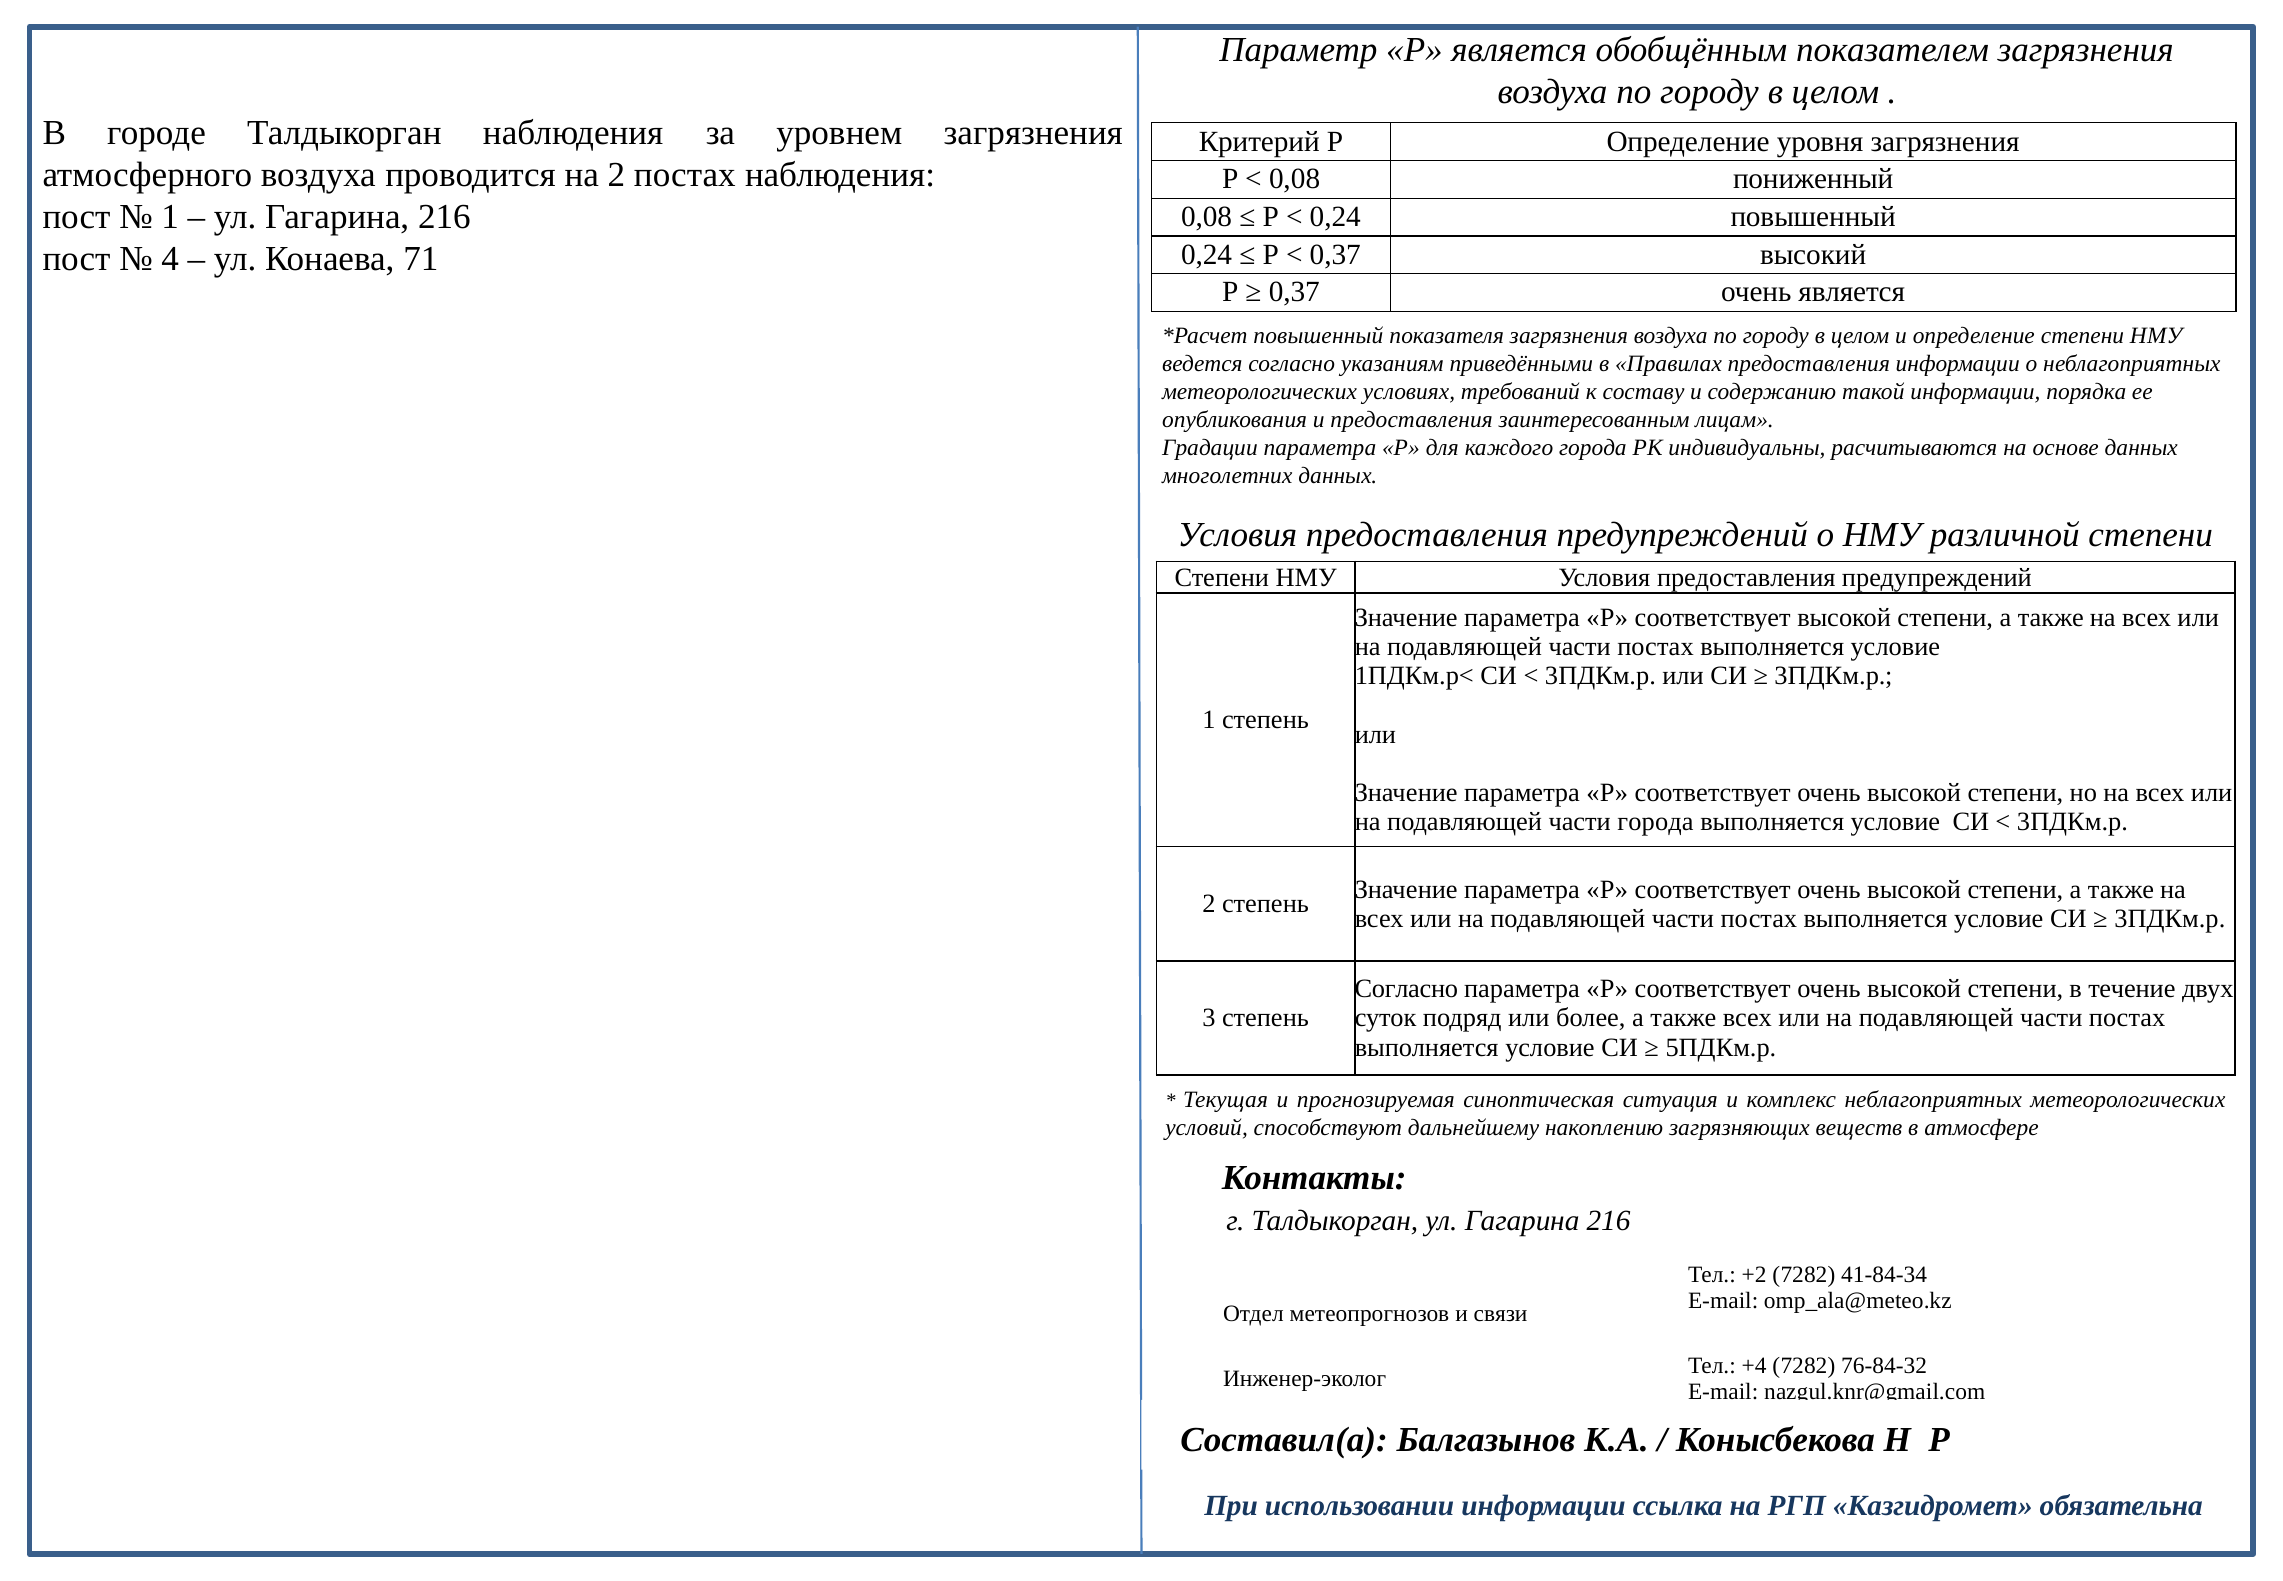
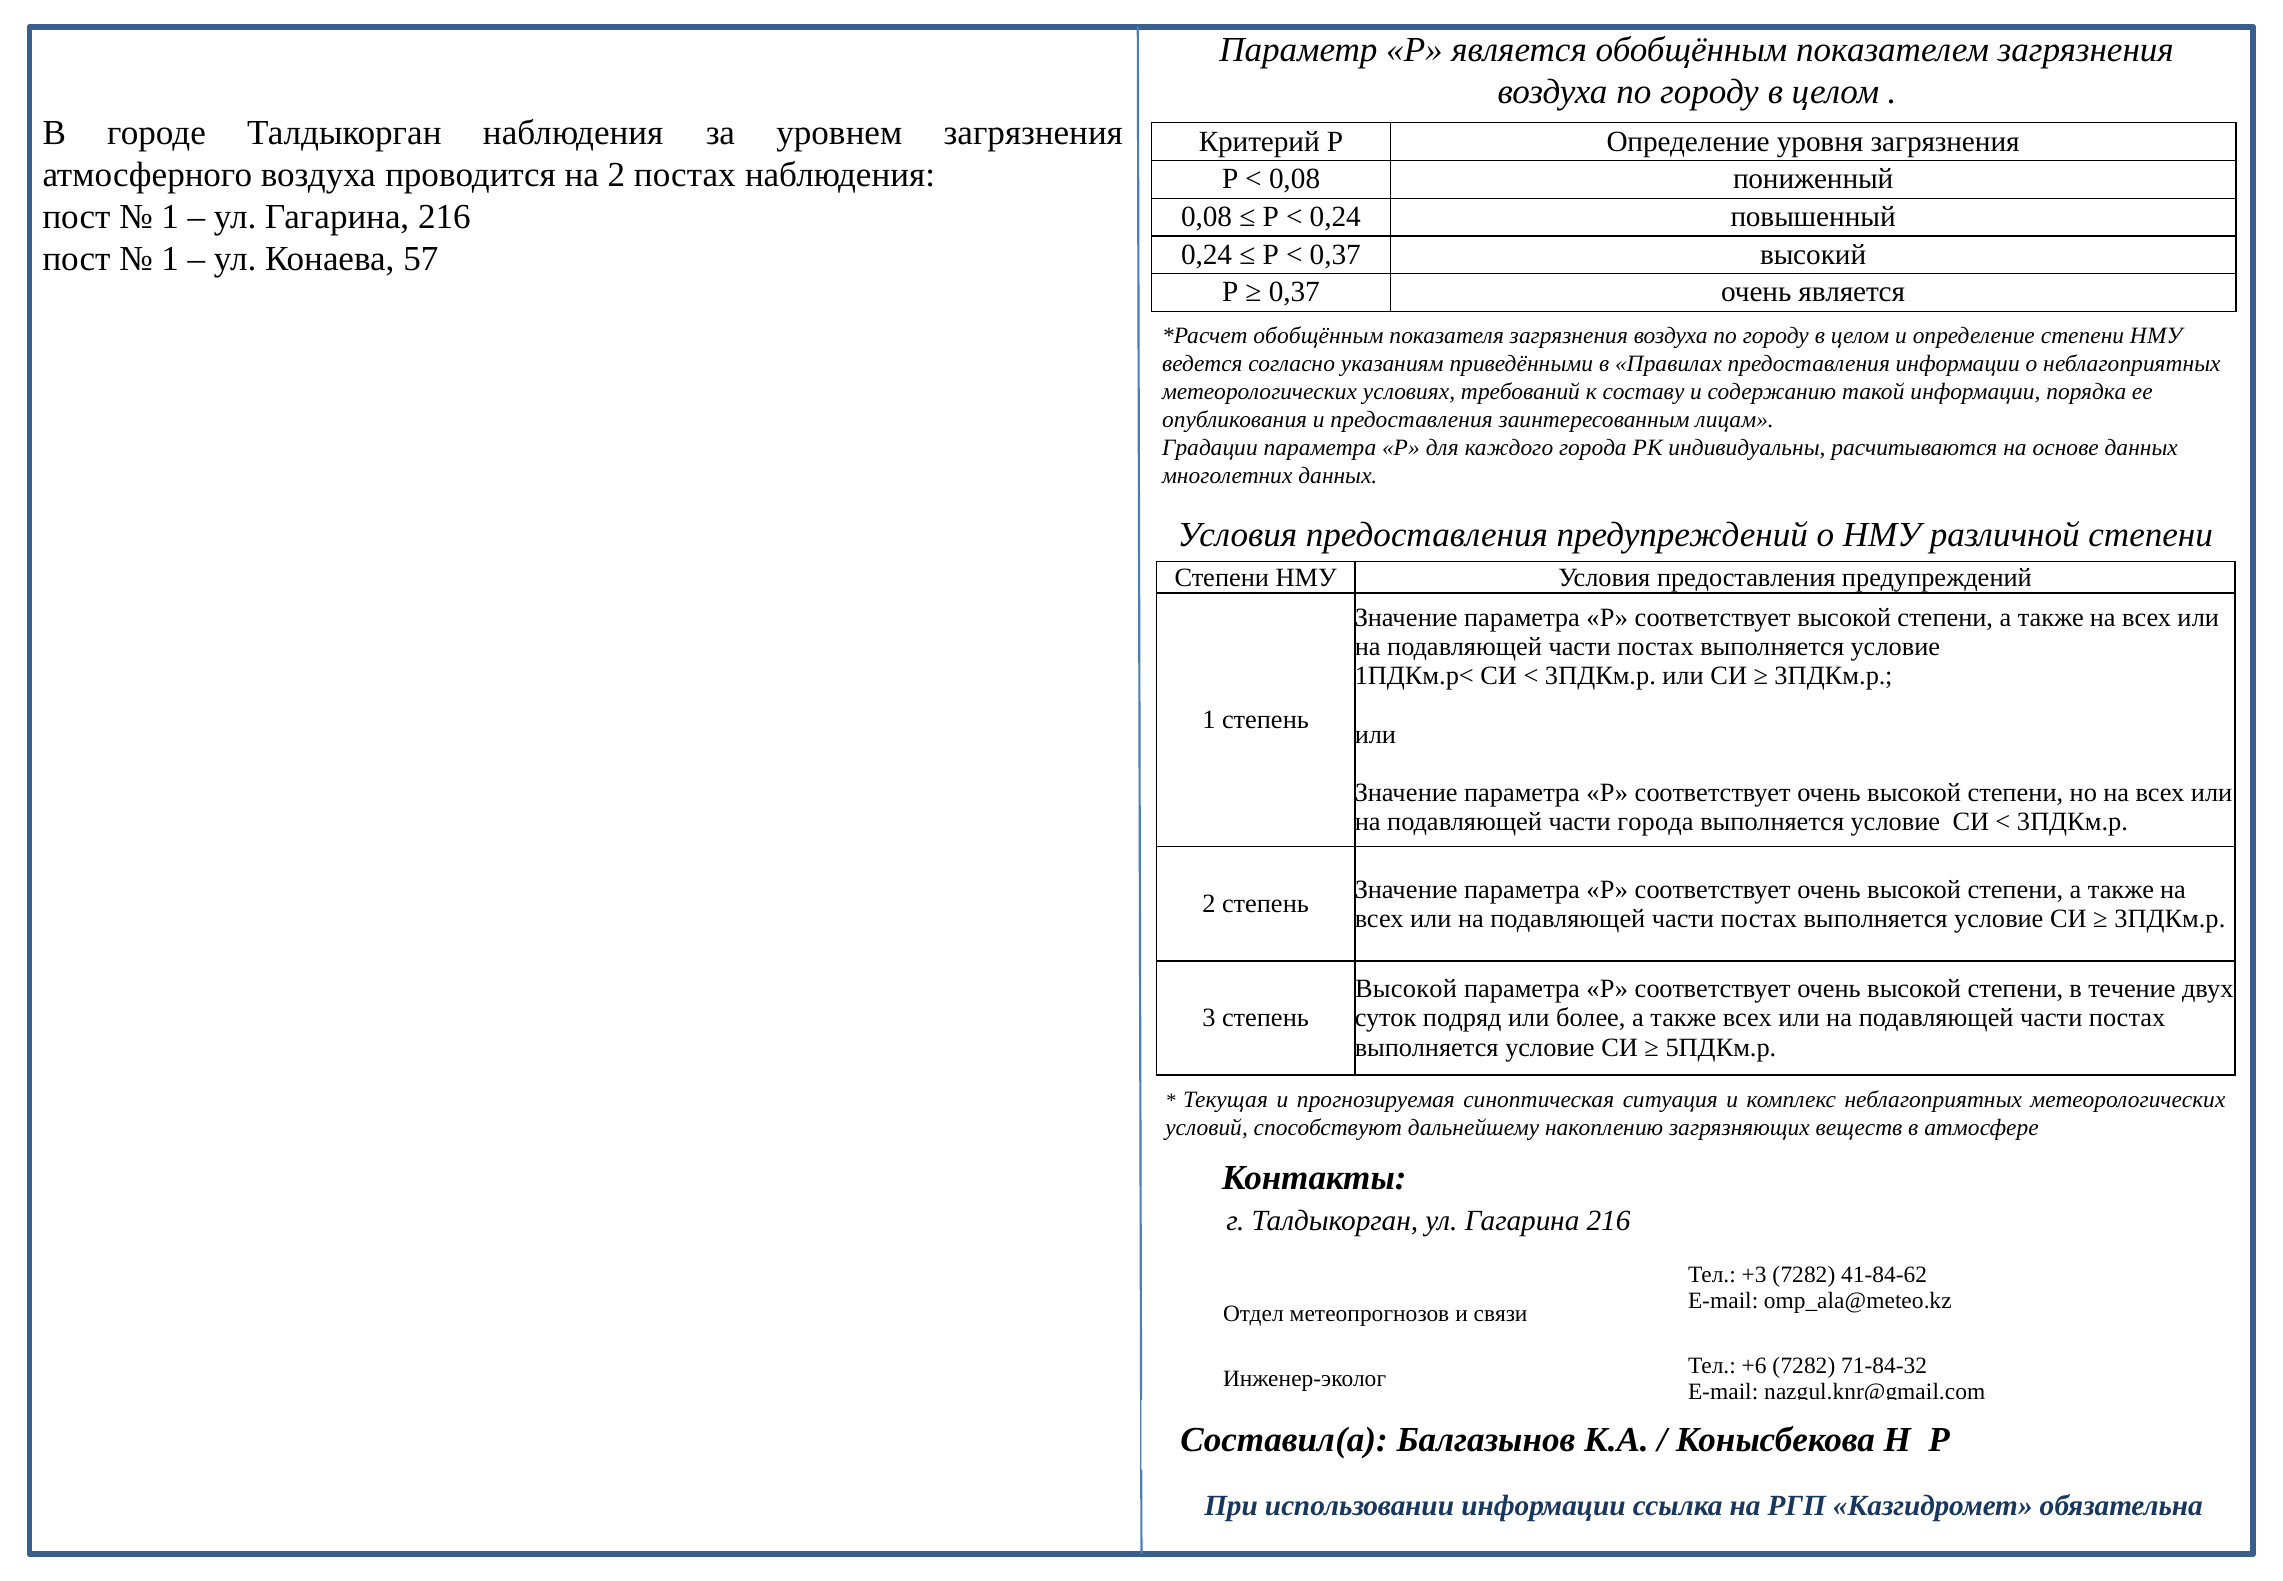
4: 4 -> 1 (170, 259)
71: 71 -> 57 (421, 259)
повышенный: повышенный -> обобщённым (1318, 335)
Согласно: Согласно -> Высокой (1406, 989)
+2: +2 -> +3 (1754, 1274)
41-84-34: 41-84-34 -> 41-84-62 (1884, 1274)
+4: +4 -> +6 (1754, 1365)
76-84-32: 76-84-32 -> 71-84-32 (1884, 1365)
